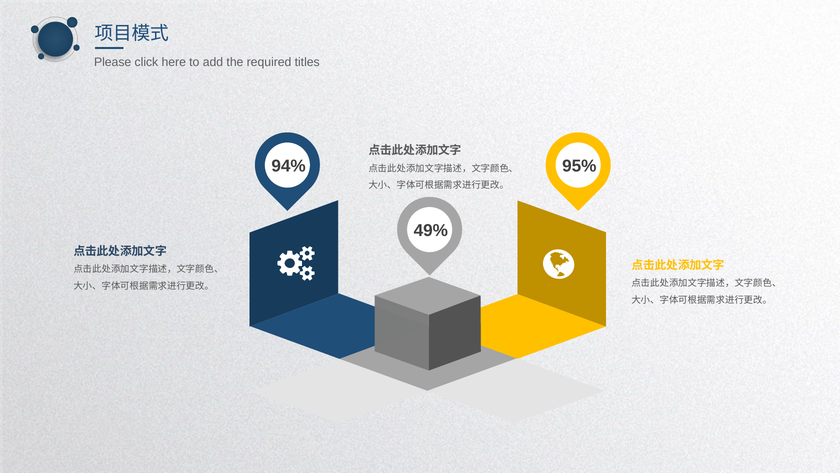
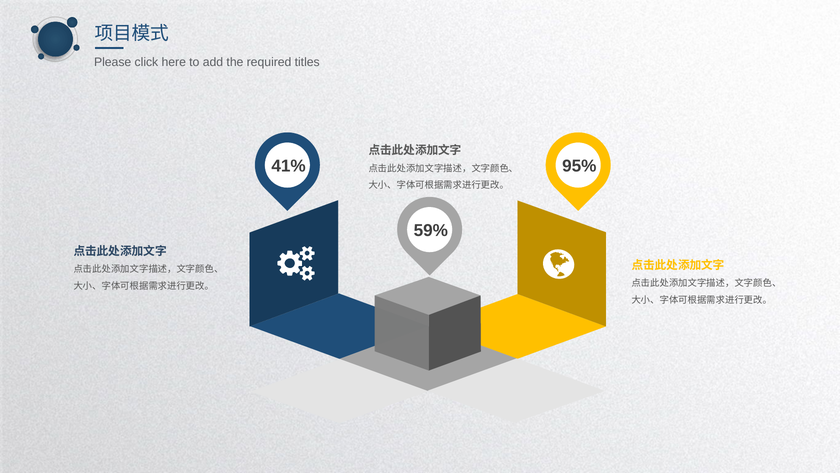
94%: 94% -> 41% (289, 166)
49%: 49% -> 59% (431, 230)
